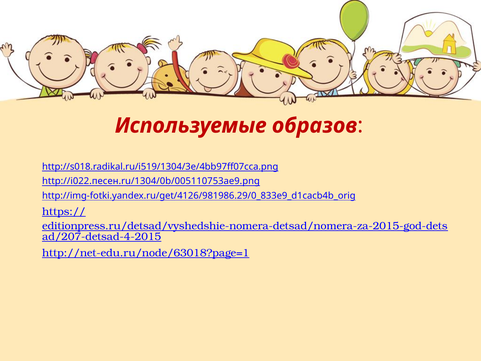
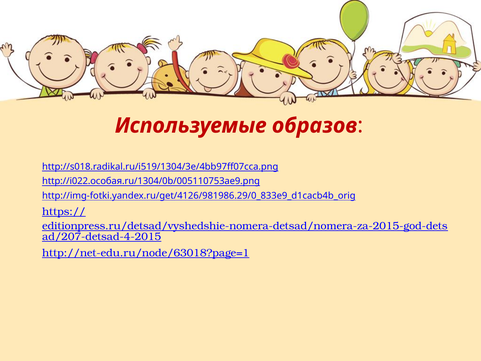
http://i022.песен.ru/1304/0b/005110753ae9.png: http://i022.песен.ru/1304/0b/005110753ae9.png -> http://i022.особая.ru/1304/0b/005110753ae9.png (151, 181)
